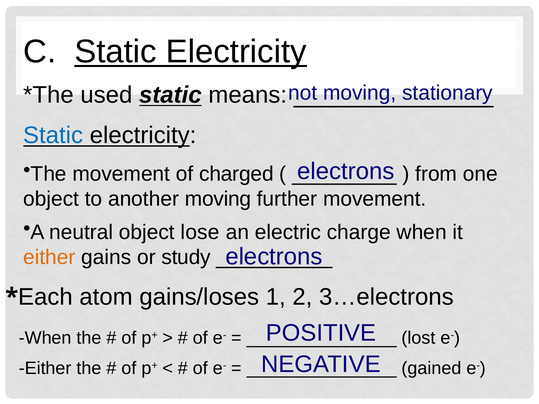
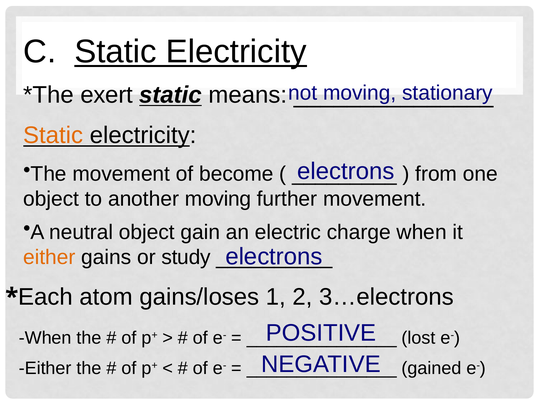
used: used -> exert (107, 95)
Static colour: blue -> orange (53, 135)
charged: charged -> become (236, 174)
lose: lose -> gain (200, 232)
